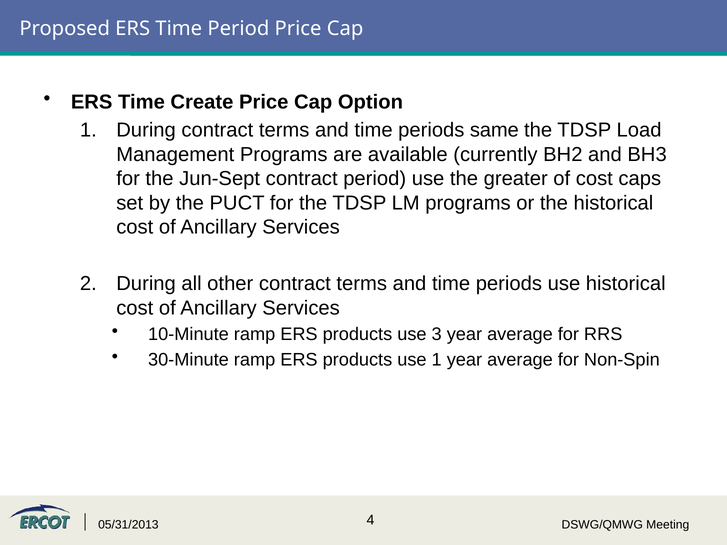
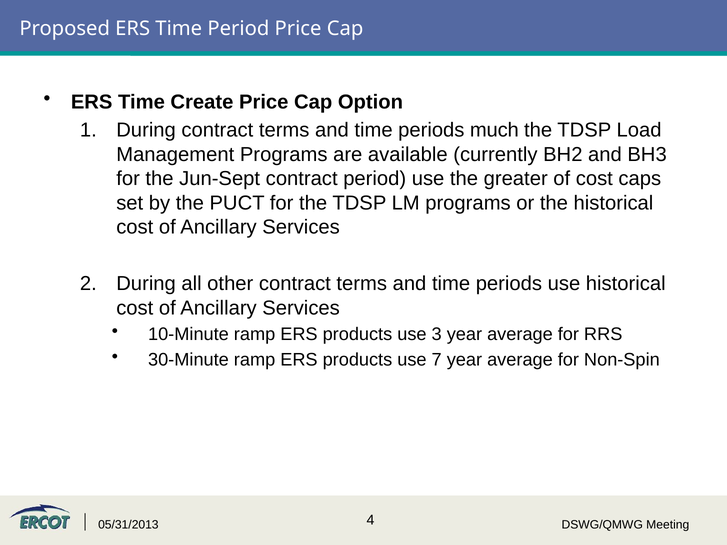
same: same -> much (494, 130)
use 1: 1 -> 7 (437, 360)
